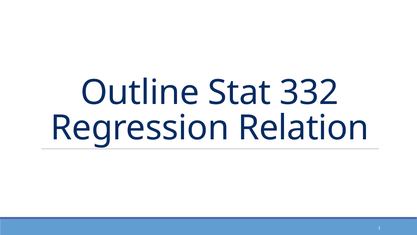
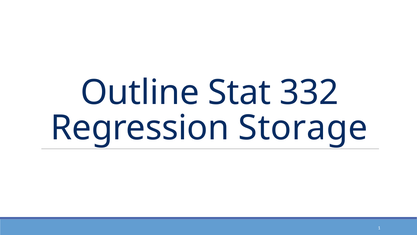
Relation: Relation -> Storage (303, 128)
